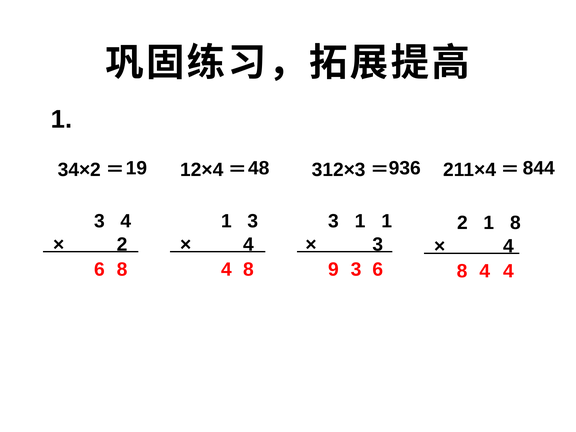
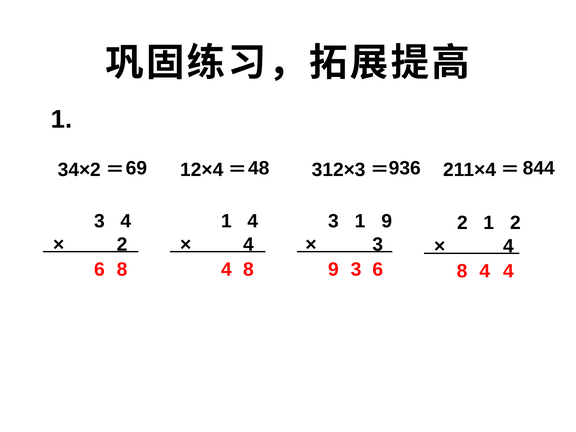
19: 19 -> 69 (137, 168)
3: 3 -> 4 (253, 221)
1 1: 1 -> 9 (387, 221)
1 8: 8 -> 2 (516, 223)
